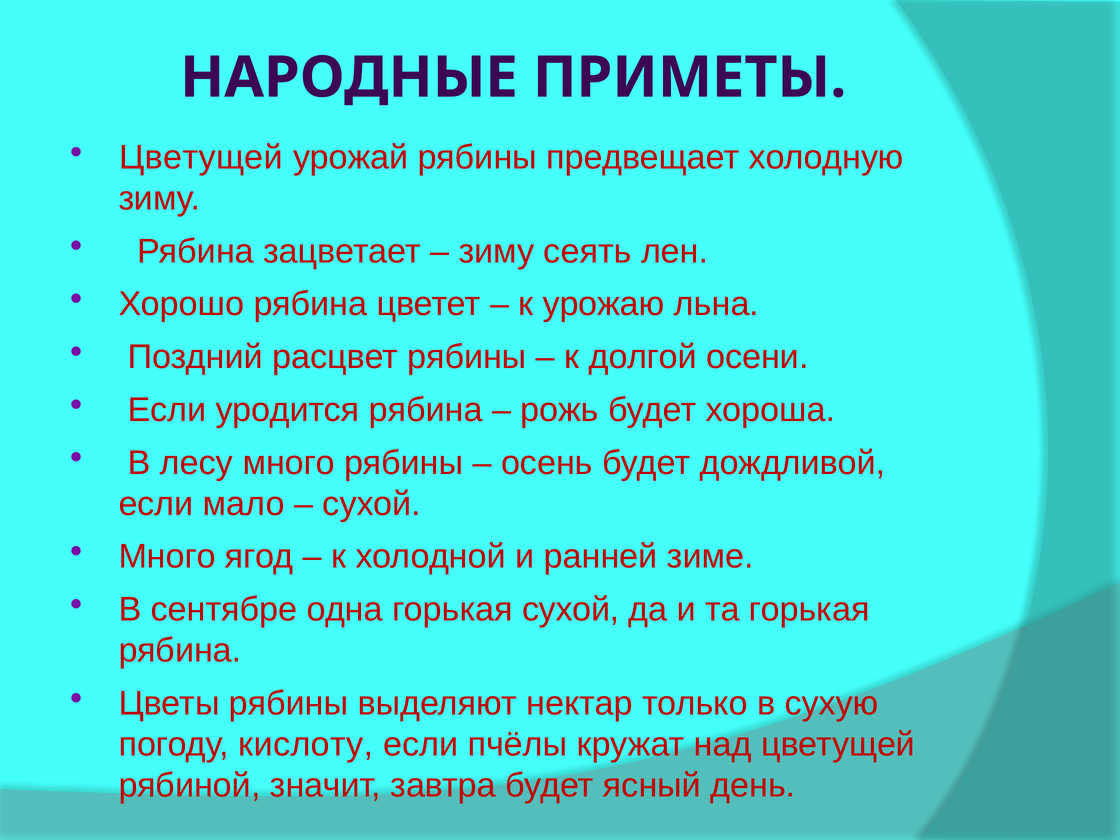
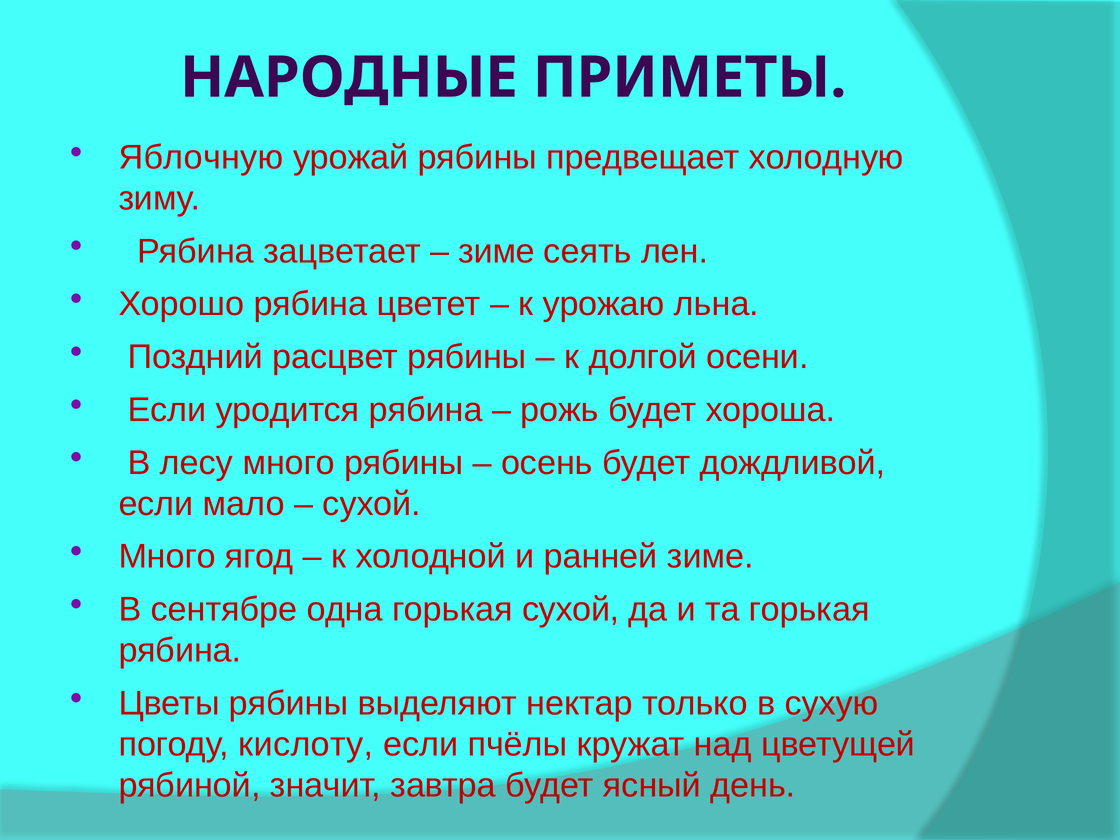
Цветущей: Цветущей -> Яблочную (201, 157)
зиму: зиму -> зиме (497, 251)
